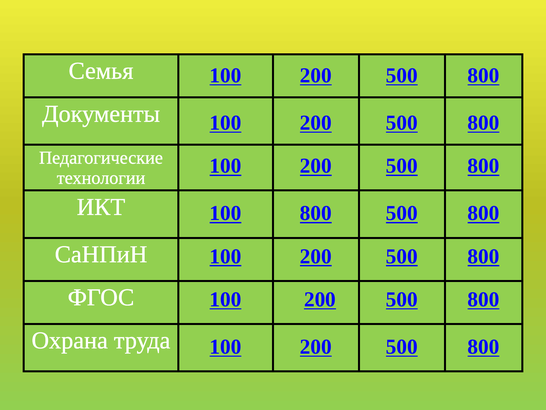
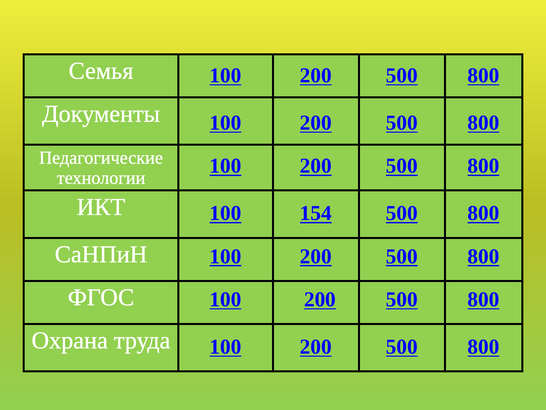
100 800: 800 -> 154 (316, 213)
